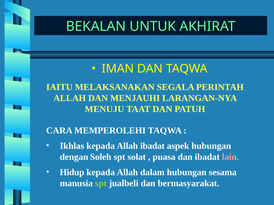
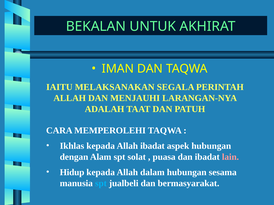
MENUJU: MENUJU -> ADALAH (104, 109)
Soleh: Soleh -> Alam (101, 157)
spt colour: light green -> light blue (101, 184)
